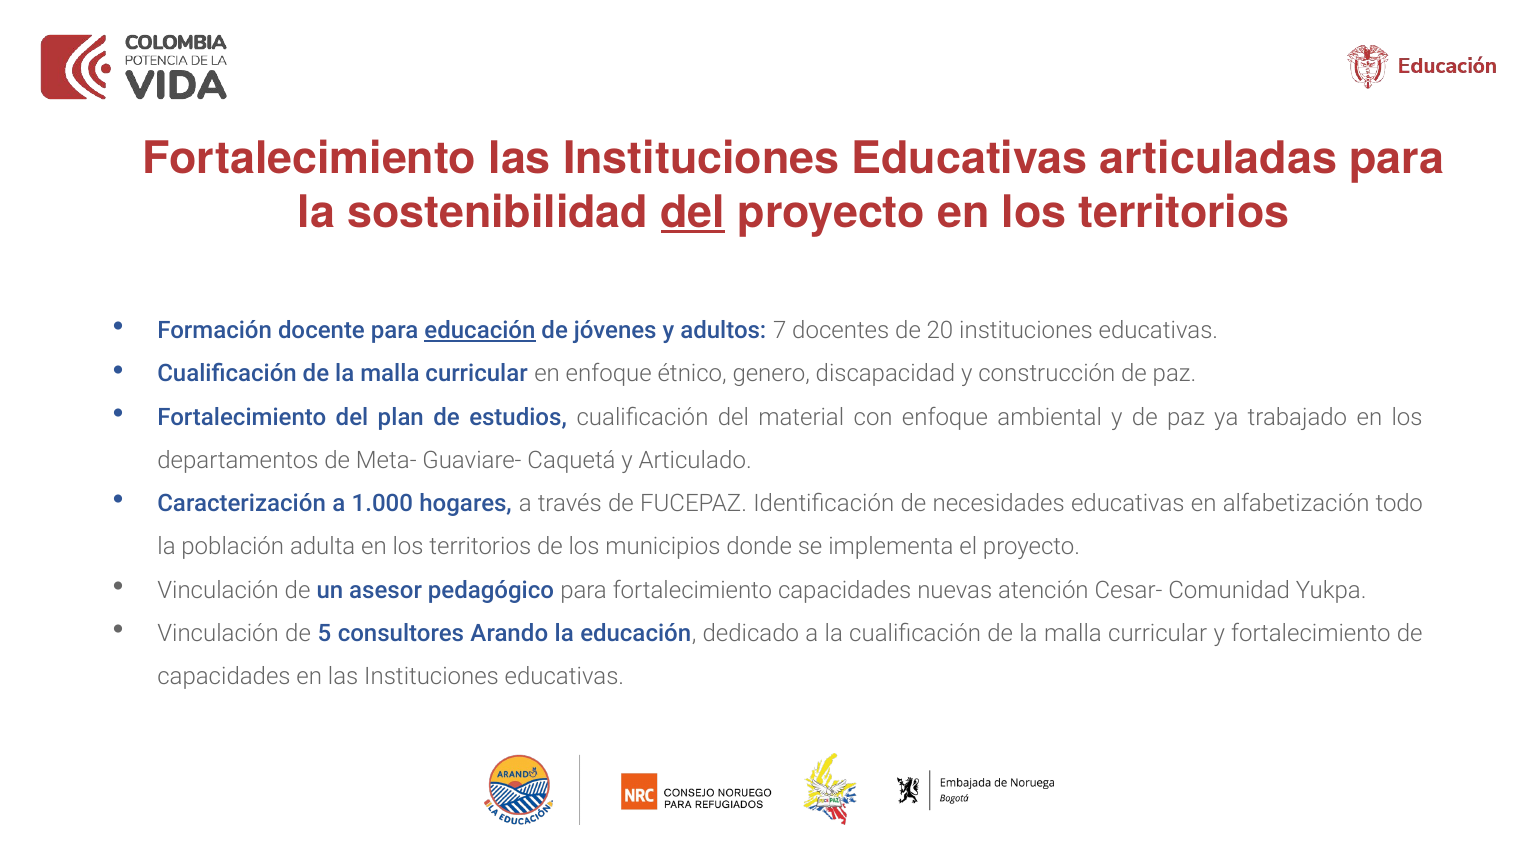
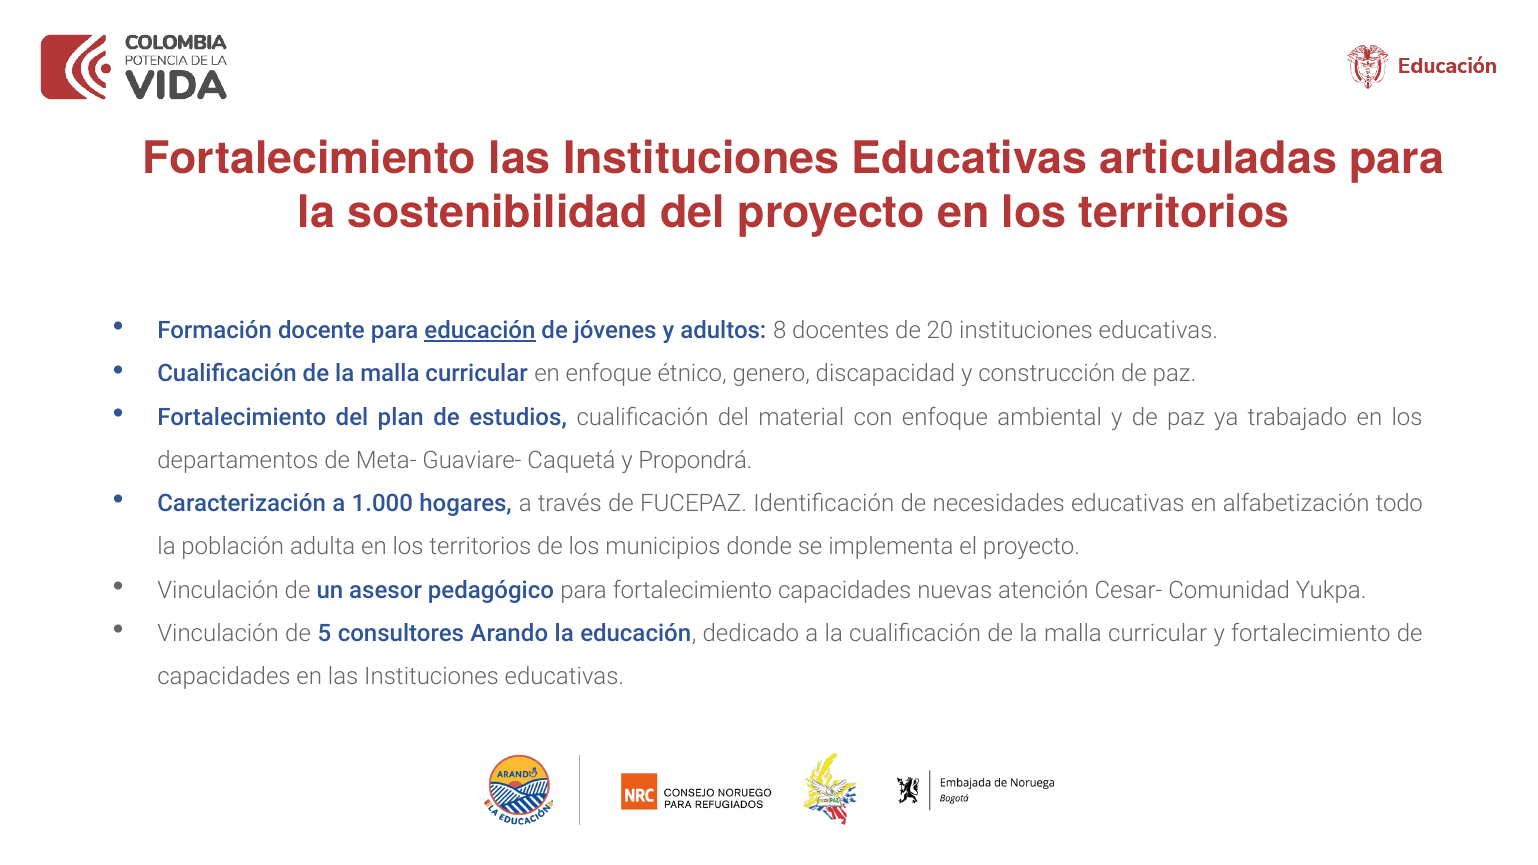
del underline: present -> none (693, 212)
7: 7 -> 8 (780, 331)
Articulado: Articulado -> Propondrá (695, 460)
